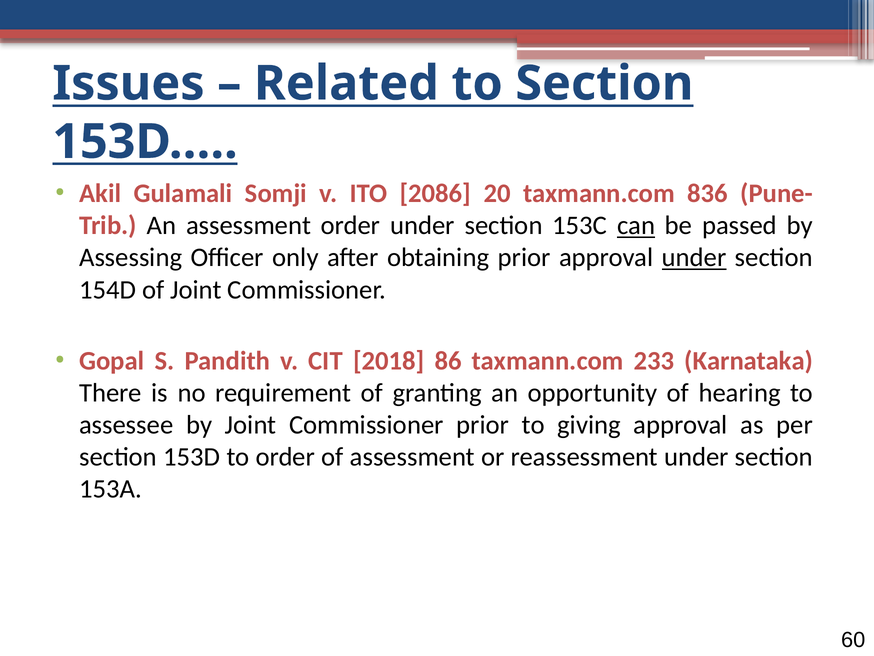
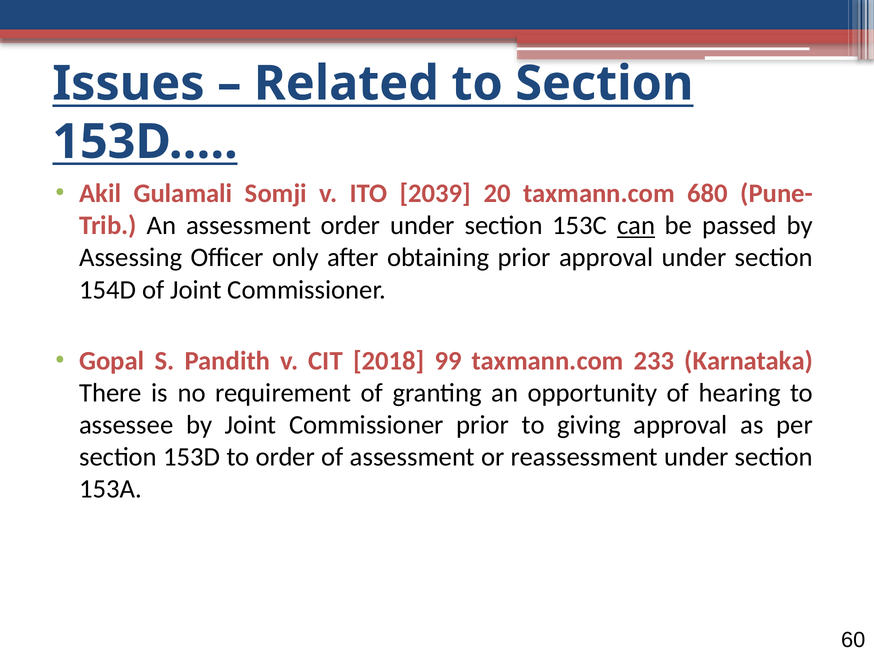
2086: 2086 -> 2039 (435, 193)
836: 836 -> 680 (708, 193)
under underline: present -> none (694, 257)
86: 86 -> 99 (448, 361)
